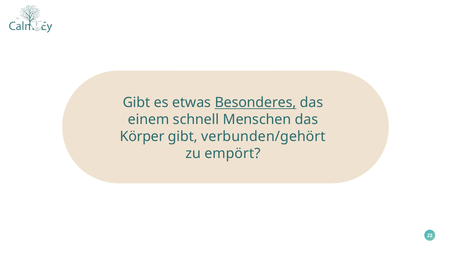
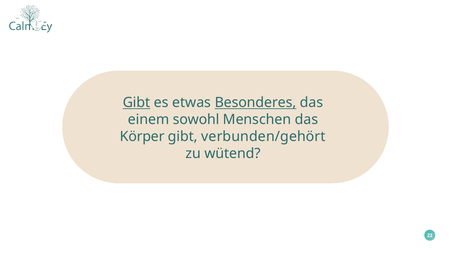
Gibt underline: none -> present (137, 102)
schnell: schnell -> sowohl (196, 119)
empört: empört -> wütend (233, 153)
